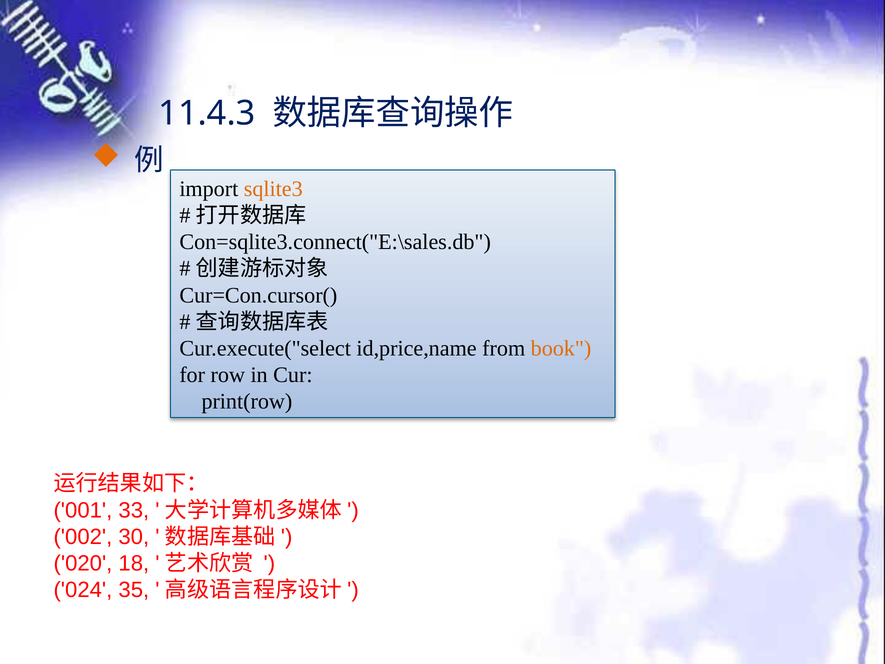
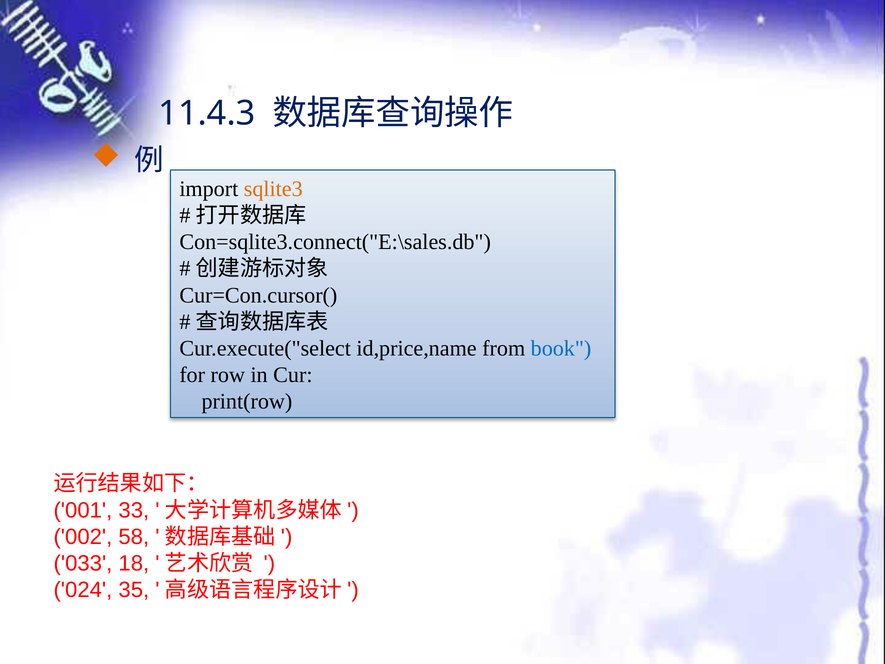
book colour: orange -> blue (561, 348)
30: 30 -> 58 (134, 537)
020: 020 -> 033 (83, 563)
